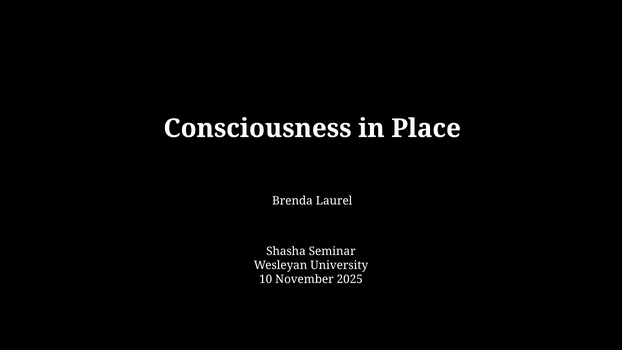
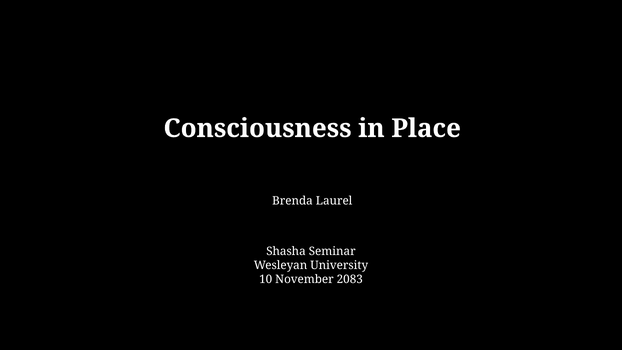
2025: 2025 -> 2083 (350, 279)
